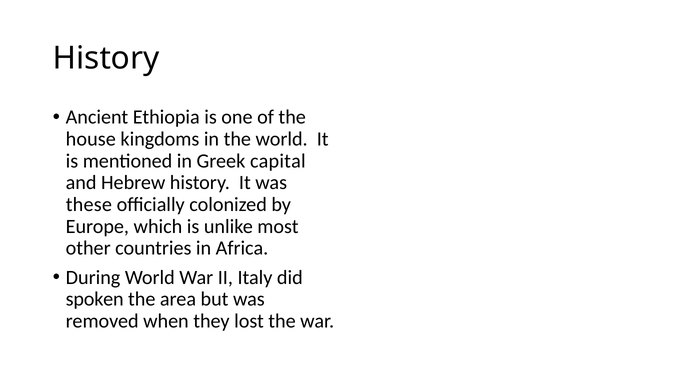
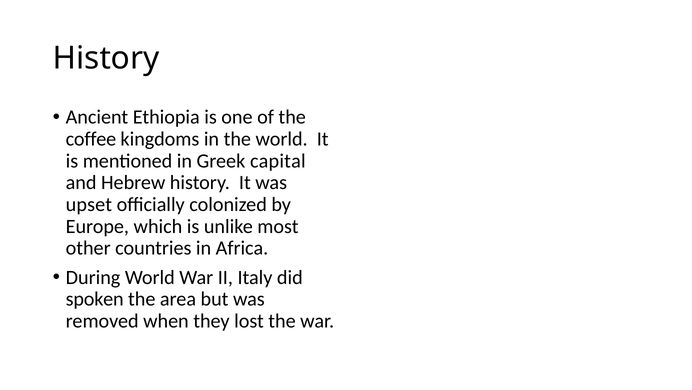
house: house -> coffee (91, 139)
these: these -> upset (89, 204)
